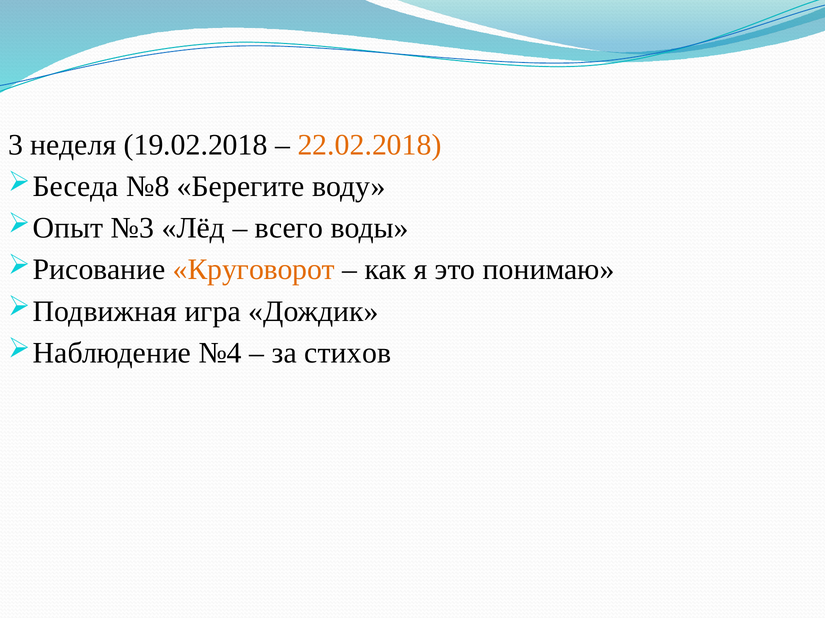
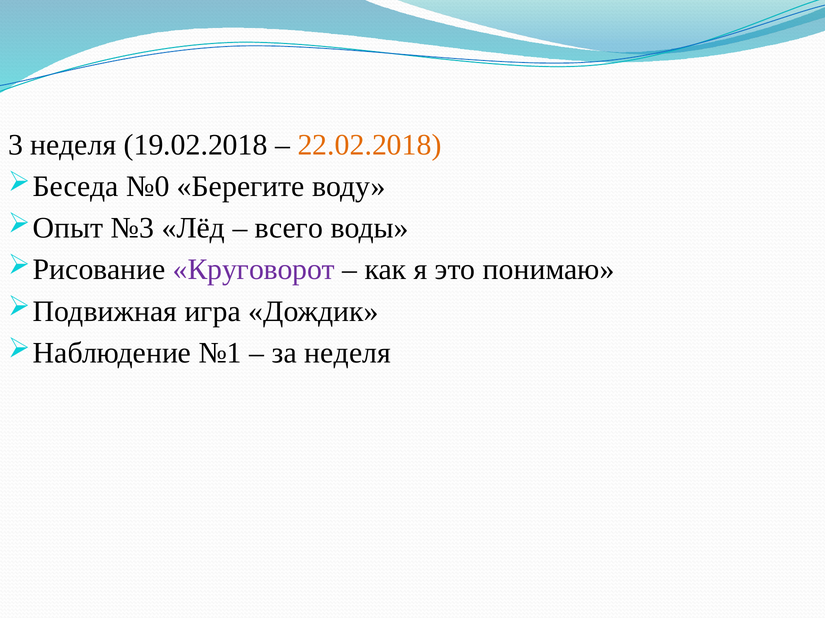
№8: №8 -> №0 (148, 187)
Круговорот colour: orange -> purple (254, 270)
№4: №4 -> №1 (220, 353)
за стихов: стихов -> неделя (348, 353)
